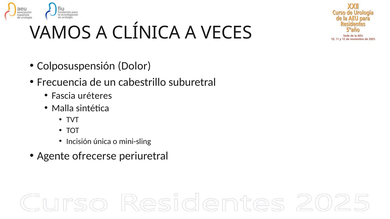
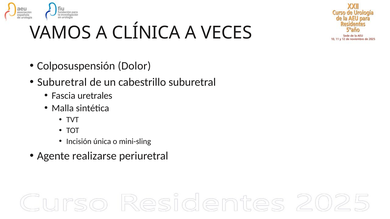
Frecuencia: Frecuencia -> Suburetral (62, 82)
uréteres: uréteres -> uretrales (95, 96)
ofrecerse: ofrecerse -> realizarse (94, 156)
